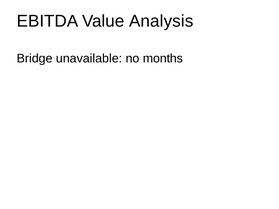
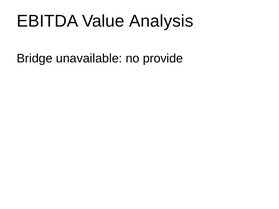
months: months -> provide (163, 59)
